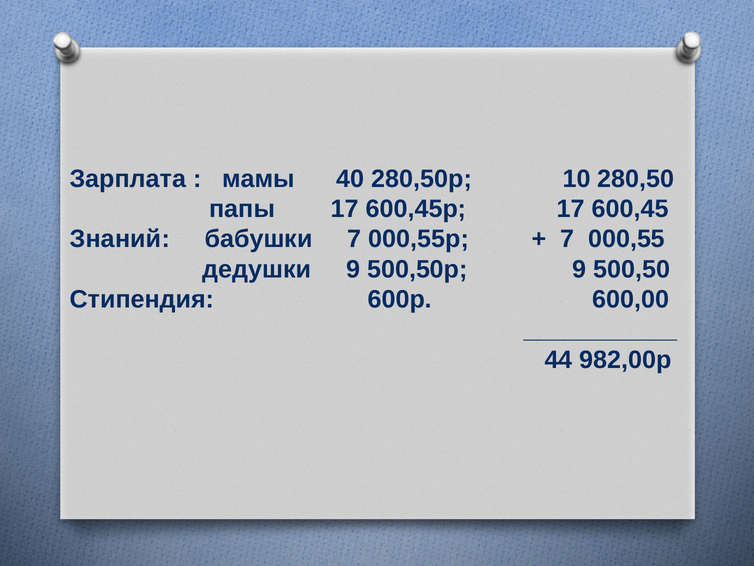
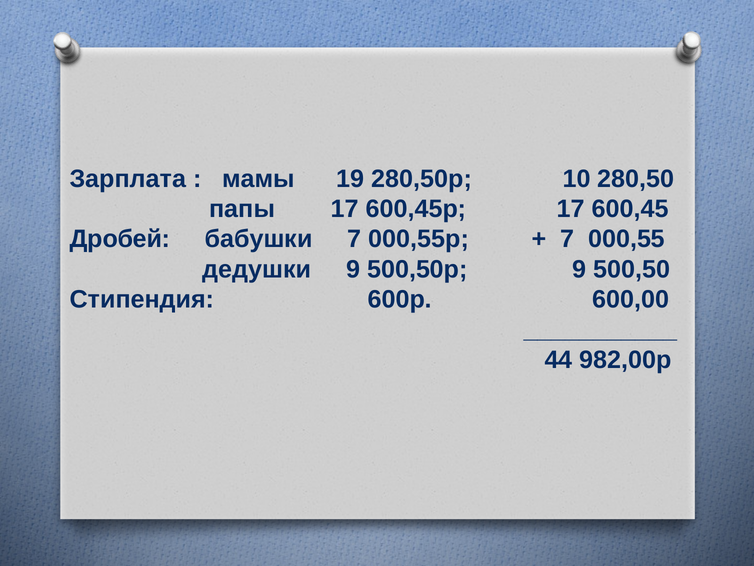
40: 40 -> 19 (350, 179)
Знаний: Знаний -> Дробей (120, 239)
